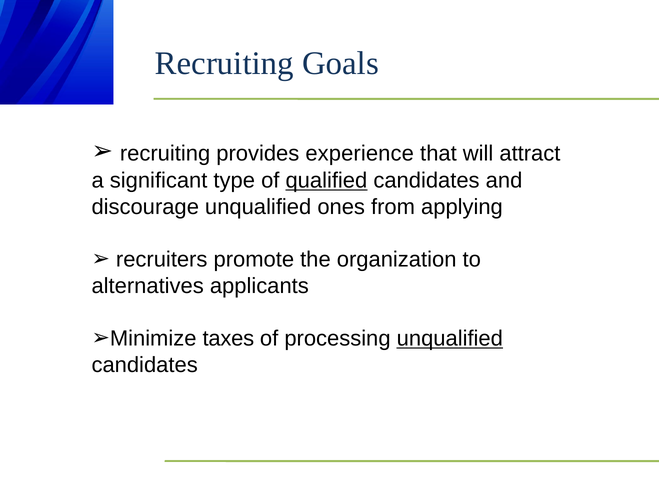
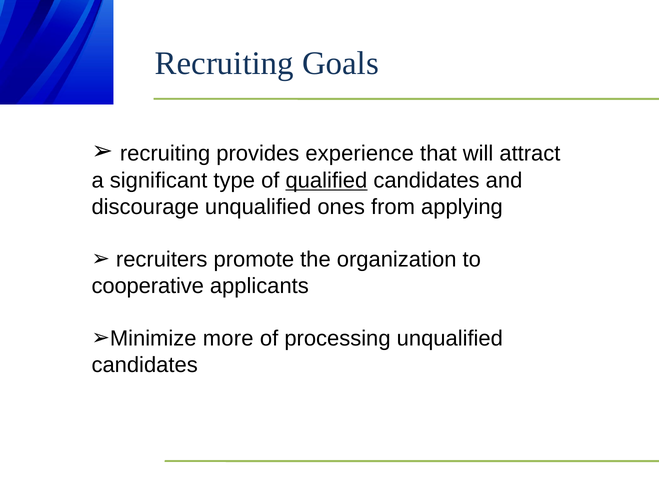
alternatives: alternatives -> cooperative (148, 286)
taxes: taxes -> more (228, 339)
unqualified underline: present -> none (450, 339)
